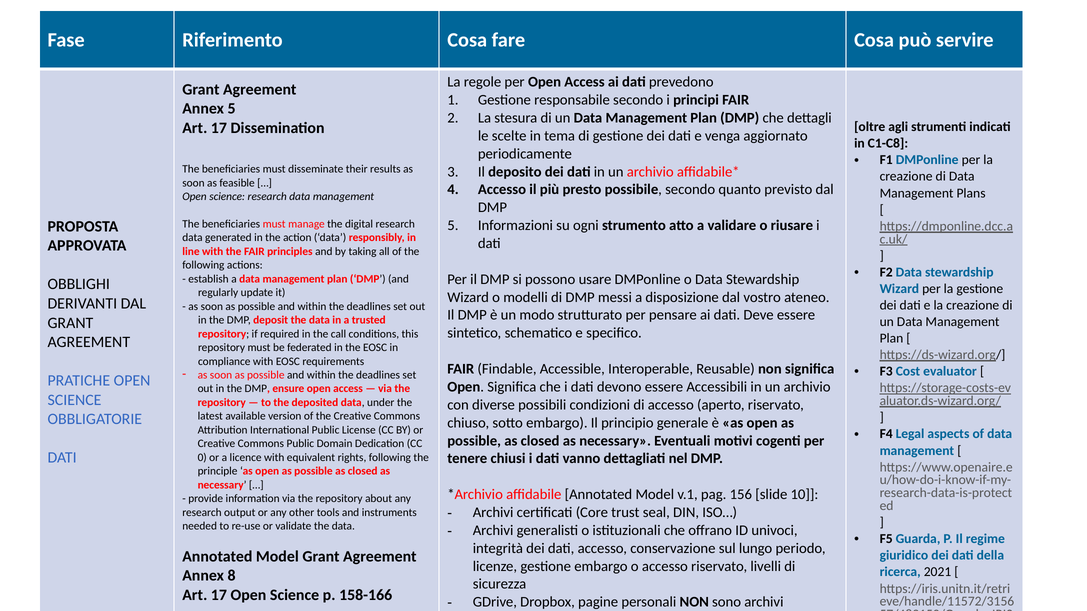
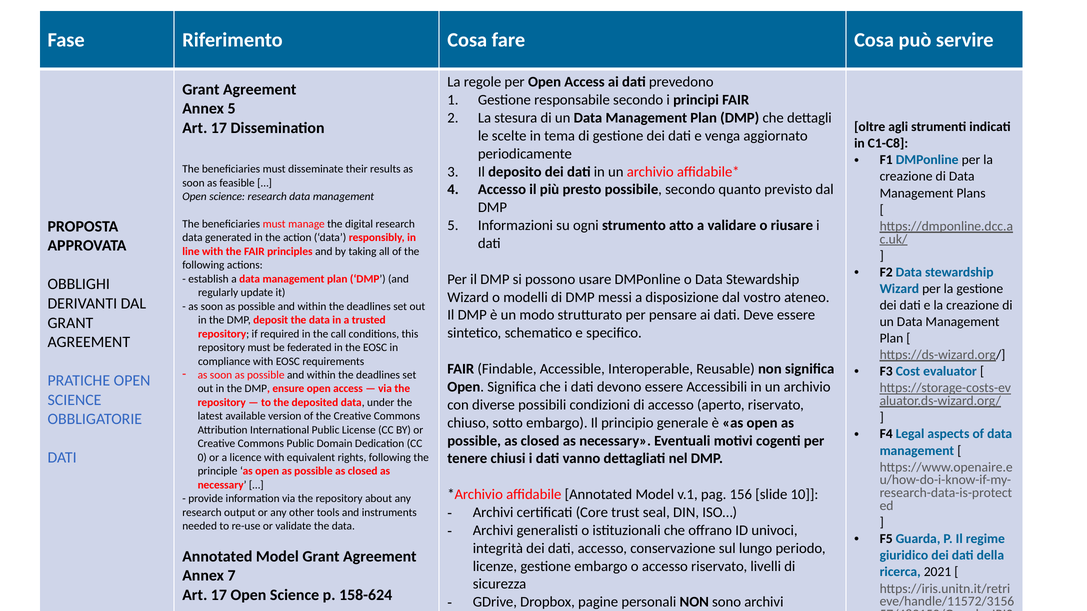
8: 8 -> 7 (232, 576)
158-166: 158-166 -> 158-624 (366, 595)
